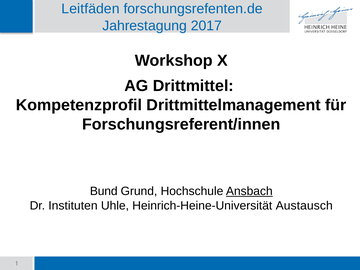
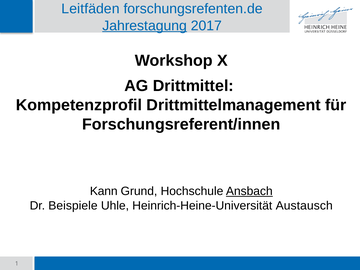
Jahrestagung underline: none -> present (145, 26)
Bund: Bund -> Kann (104, 191)
Instituten: Instituten -> Beispiele (73, 206)
